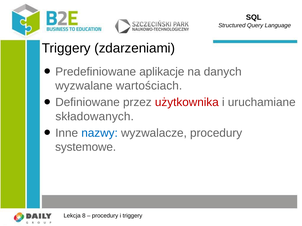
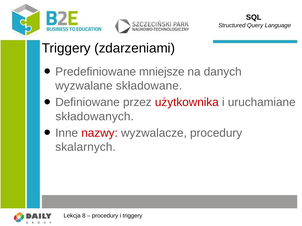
aplikacje: aplikacje -> mniejsze (162, 72)
wartościach: wartościach -> składowane (149, 86)
nazwy colour: blue -> red (100, 133)
systemowe: systemowe -> skalarnych (86, 147)
